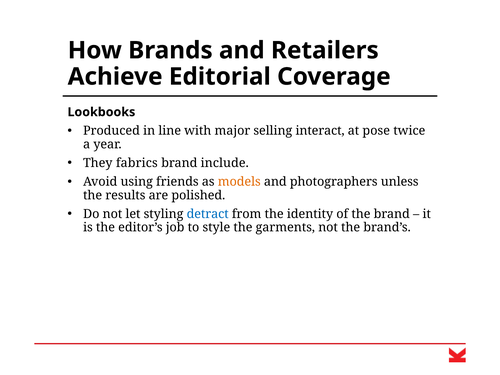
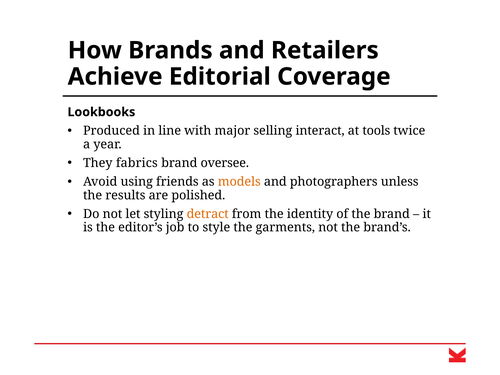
pose: pose -> tools (376, 131)
include: include -> oversee (225, 163)
detract colour: blue -> orange (208, 214)
